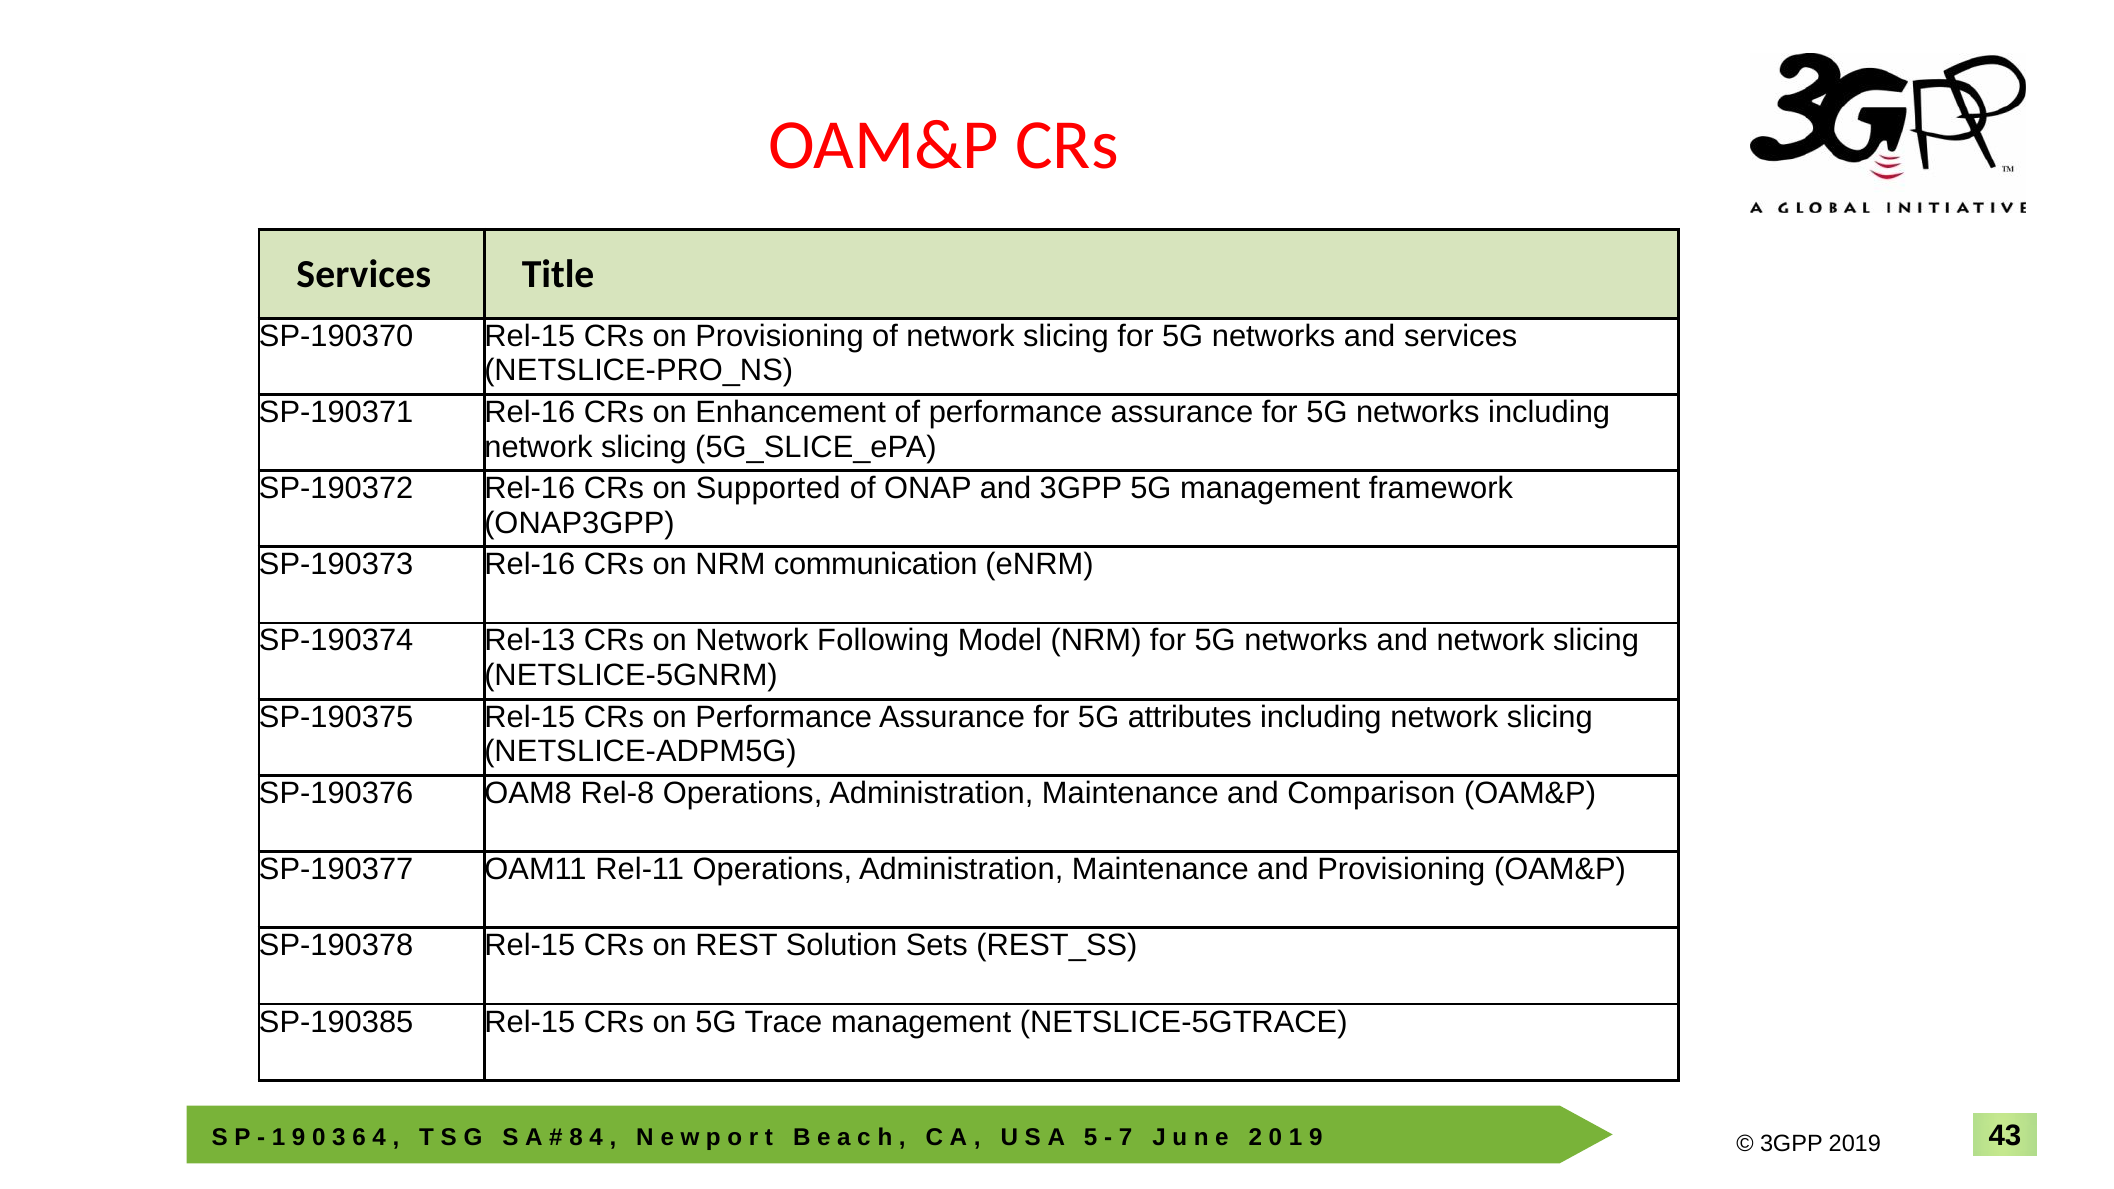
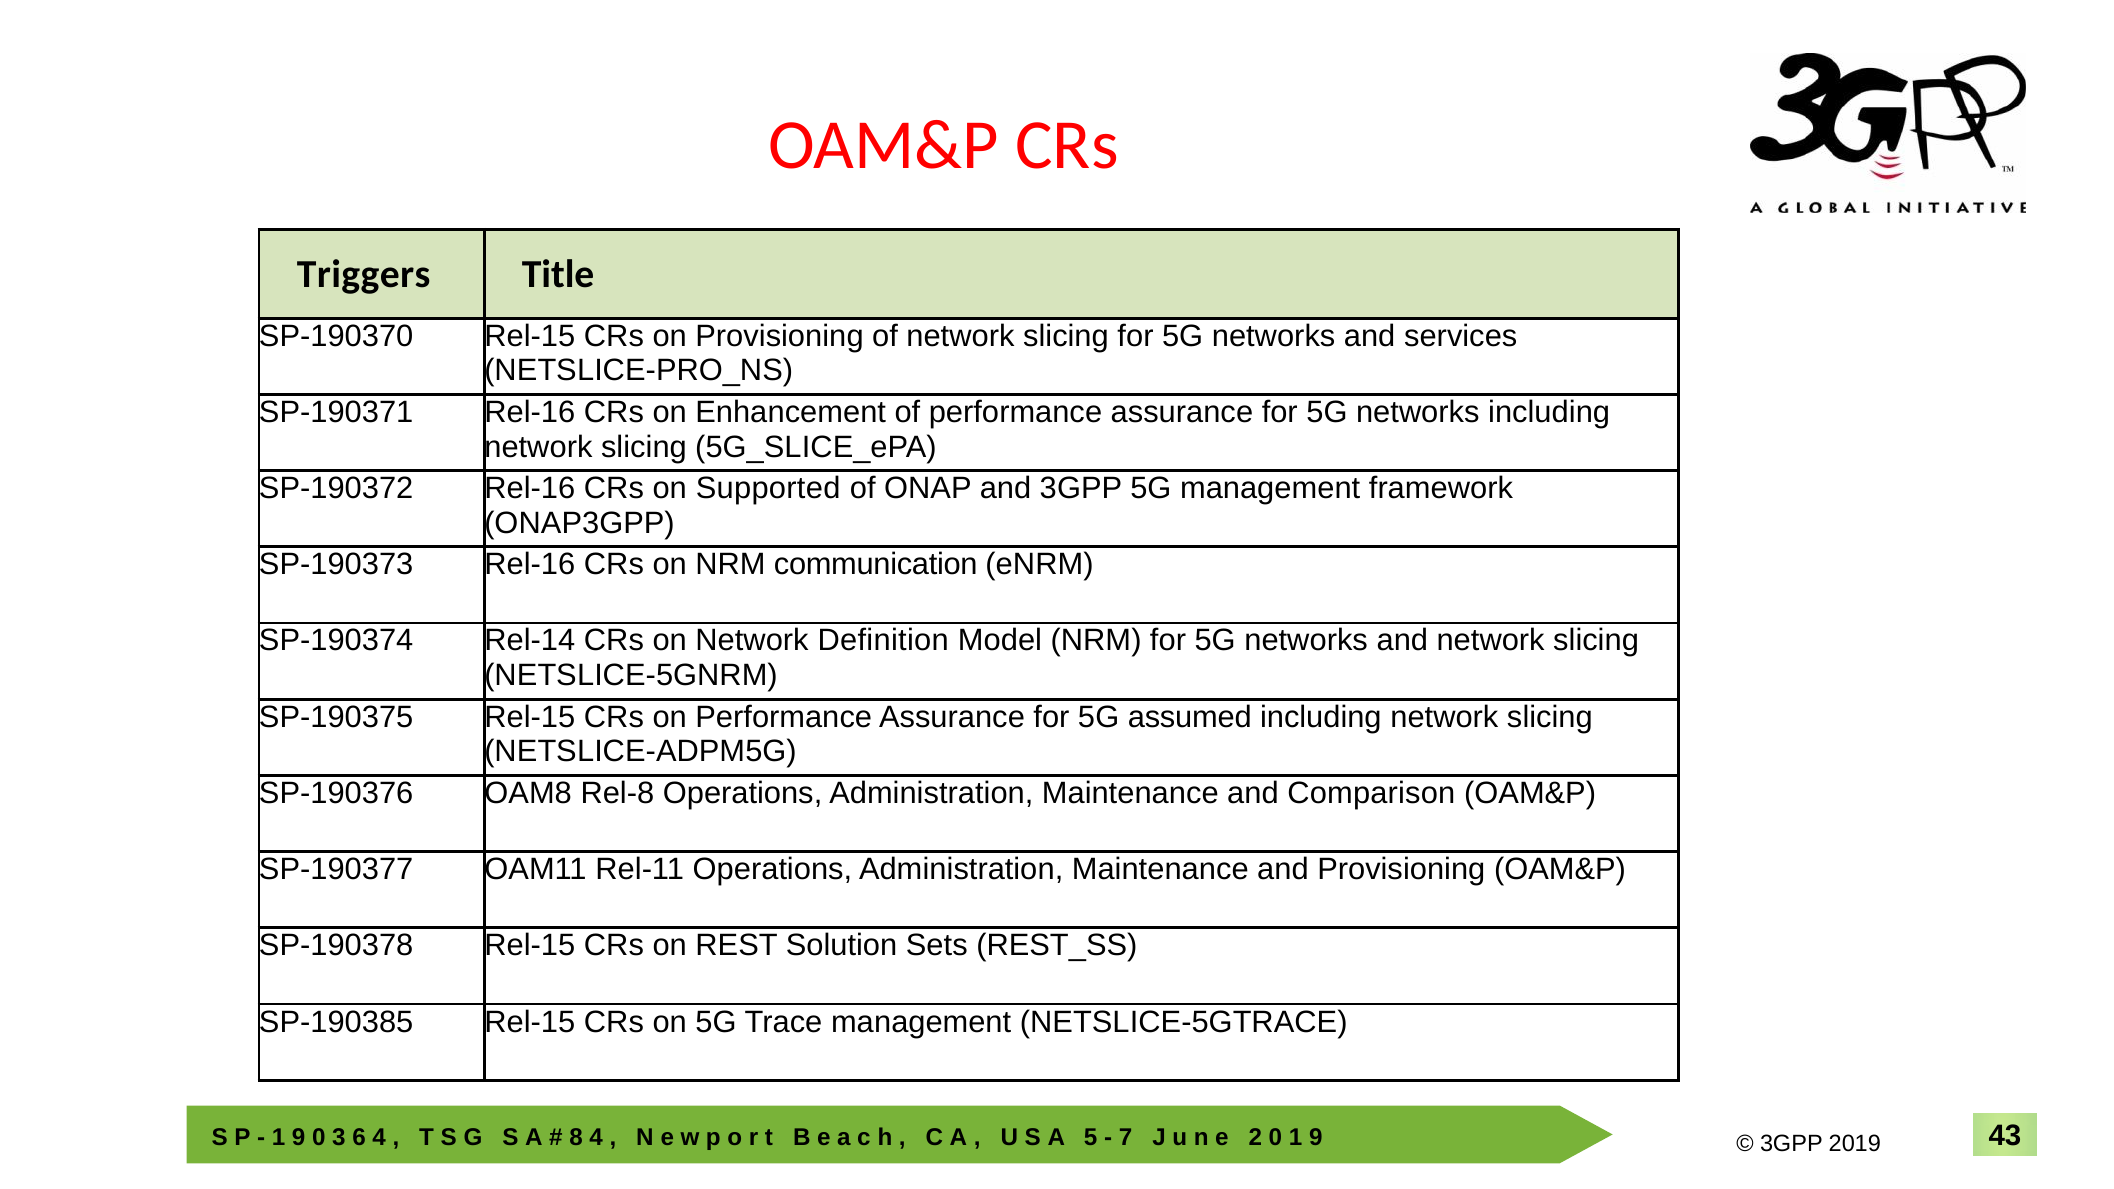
Services: Services -> Triggers (364, 274)
Rel-13: Rel-13 -> Rel-14 (530, 641)
Following: Following -> Definition (883, 641)
attributes: attributes -> assumed (1190, 717)
